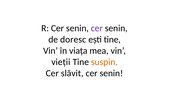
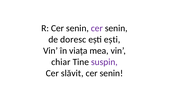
ești tine: tine -> ești (112, 39)
vieții: vieții -> chiar (61, 62)
suspin colour: orange -> purple (104, 62)
